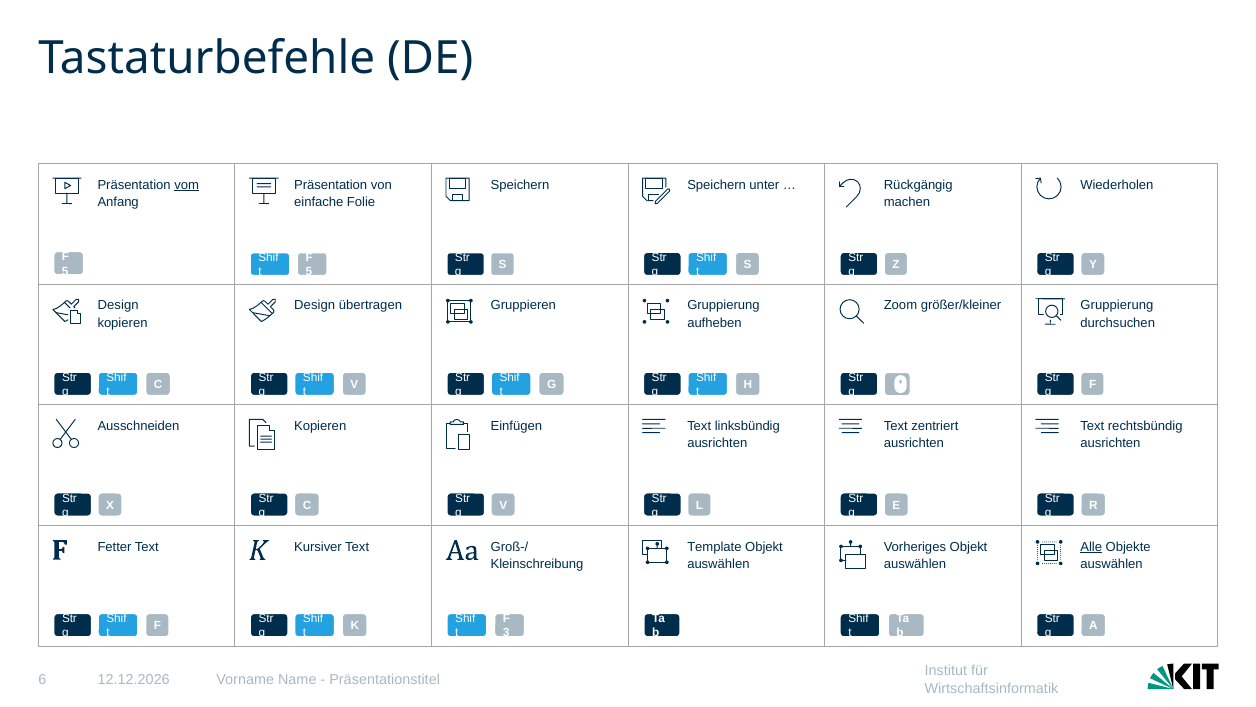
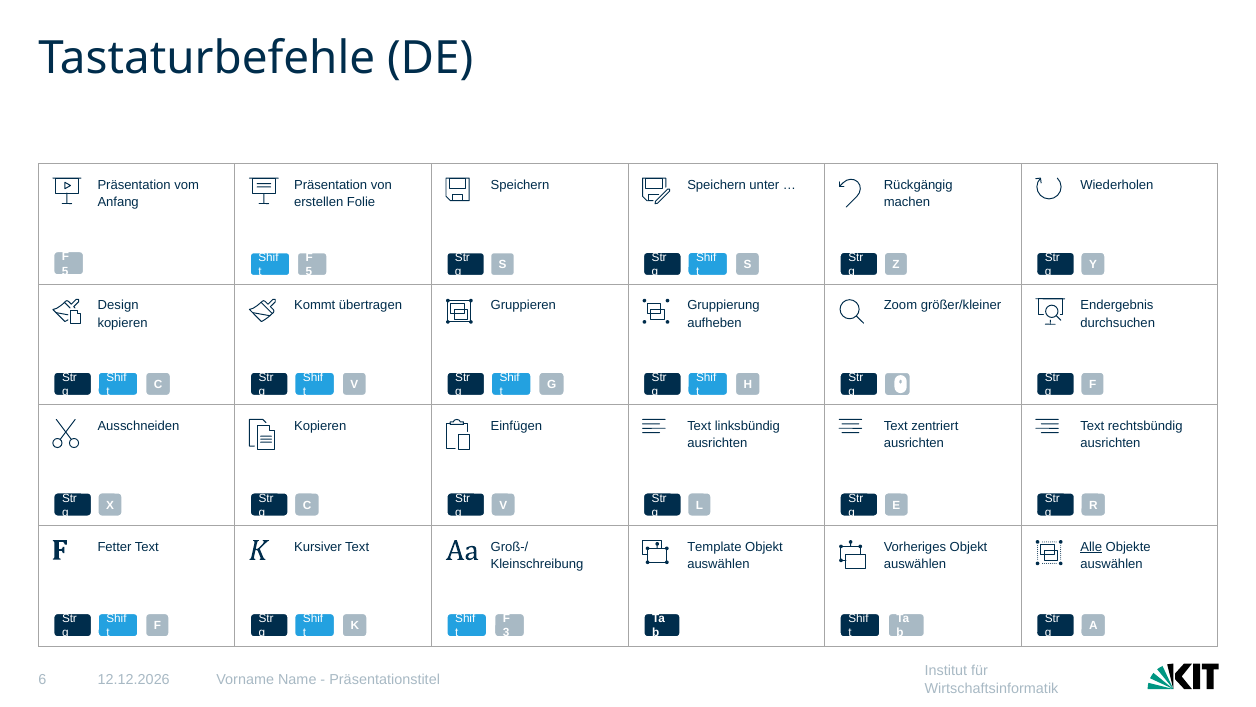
vom underline: present -> none (187, 185)
einfache: einfache -> erstellen (319, 202)
Design: Design -> Kommt (315, 305)
Gruppierung: Gruppierung -> Endergebnis (1117, 305)
